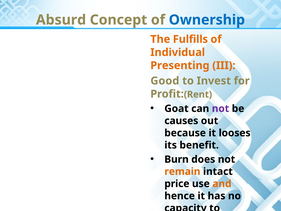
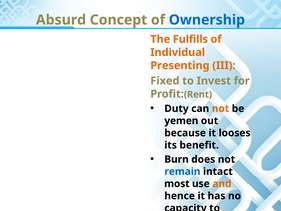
Good: Good -> Fixed (165, 81)
Goat: Goat -> Duty (177, 108)
not colour: purple -> orange (221, 108)
causes: causes -> yemen (181, 121)
remain colour: orange -> blue (182, 171)
price: price -> most (177, 184)
